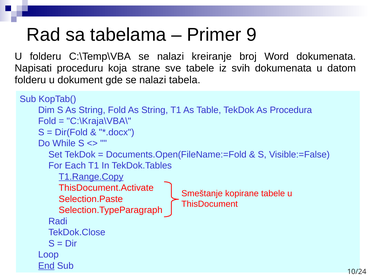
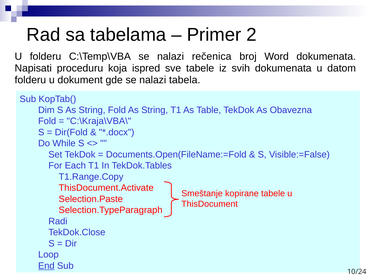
9: 9 -> 2 (252, 35)
kreiranje: kreiranje -> rečenica (212, 56)
strane: strane -> ispred (146, 68)
Procedura: Procedura -> Obavezna (291, 110)
T1.Range.Copy underline: present -> none (91, 176)
